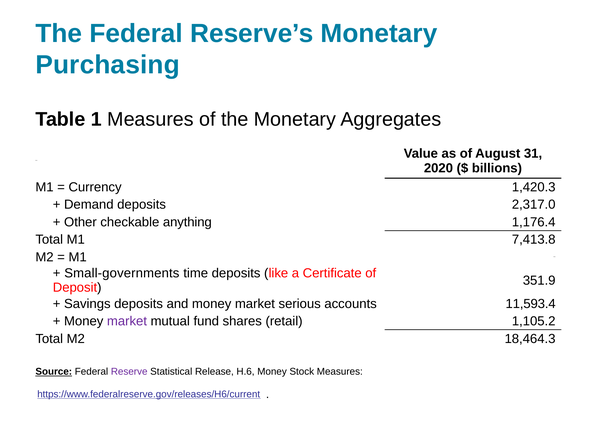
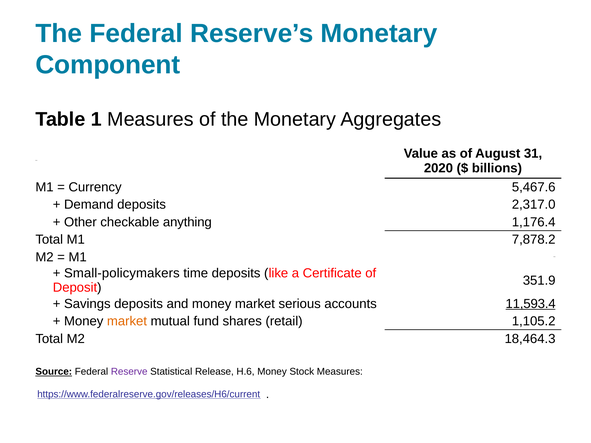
Purchasing: Purchasing -> Component (108, 65)
1,420.3: 1,420.3 -> 5,467.6 (534, 187)
7,413.8: 7,413.8 -> 7,878.2 (534, 240)
Small-governments: Small-governments -> Small-policymakers (122, 273)
11,593.4 underline: none -> present (531, 304)
market colour: purple -> orange (127, 321)
